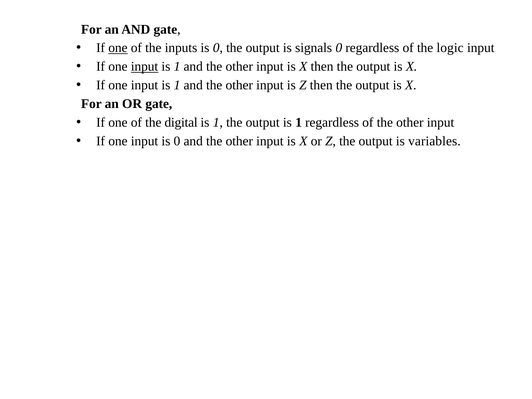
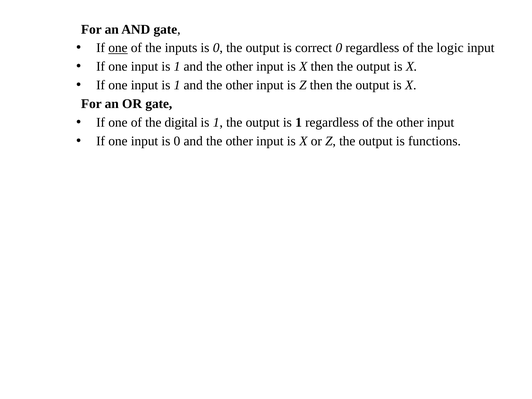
signals: signals -> correct (314, 48)
input underline: present -> none (145, 67)
variables: variables -> functions (434, 141)
